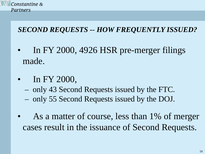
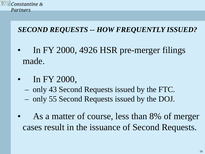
1%: 1% -> 8% (155, 116)
